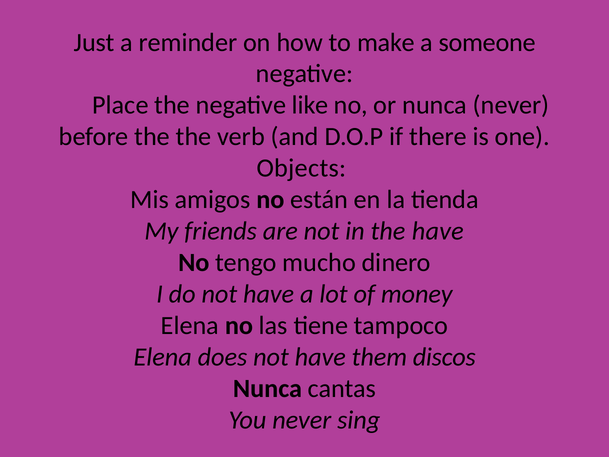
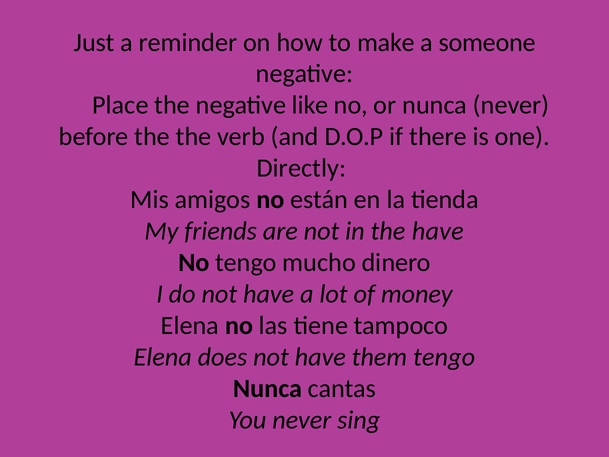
Objects: Objects -> Directly (301, 168)
them discos: discos -> tengo (444, 357)
